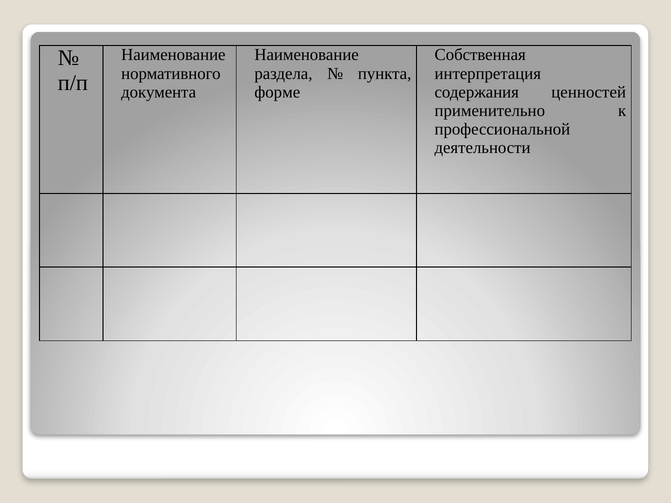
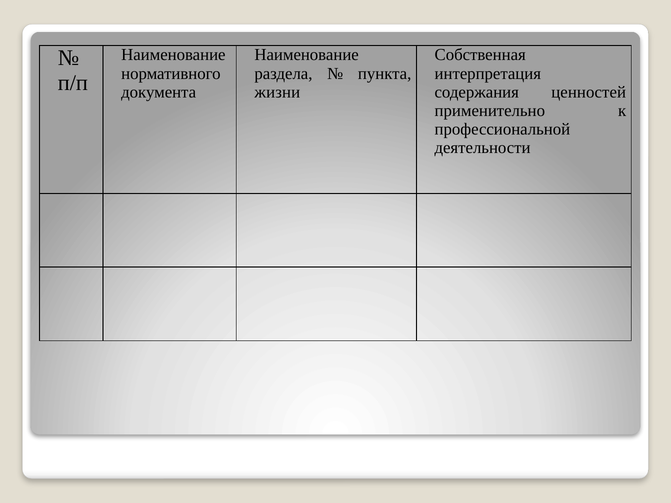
форме: форме -> жизни (277, 92)
